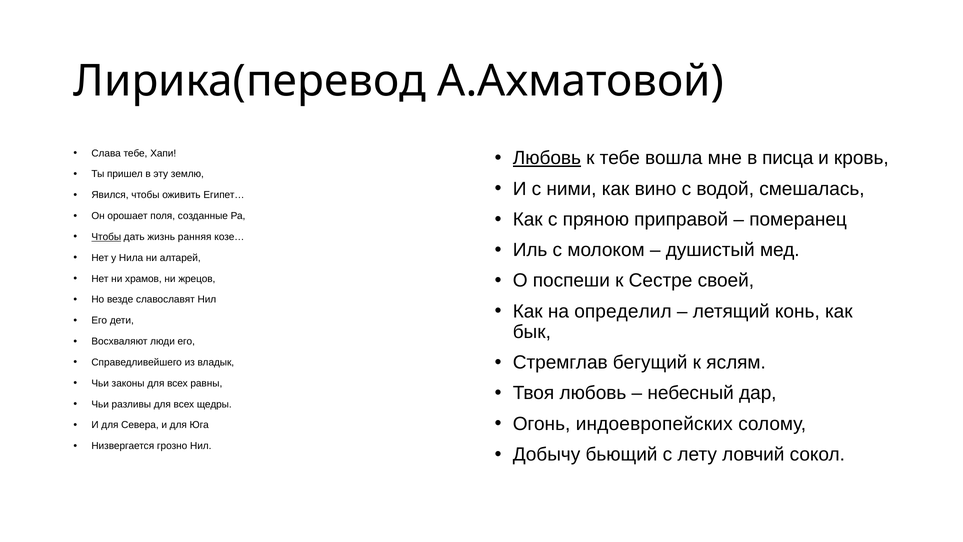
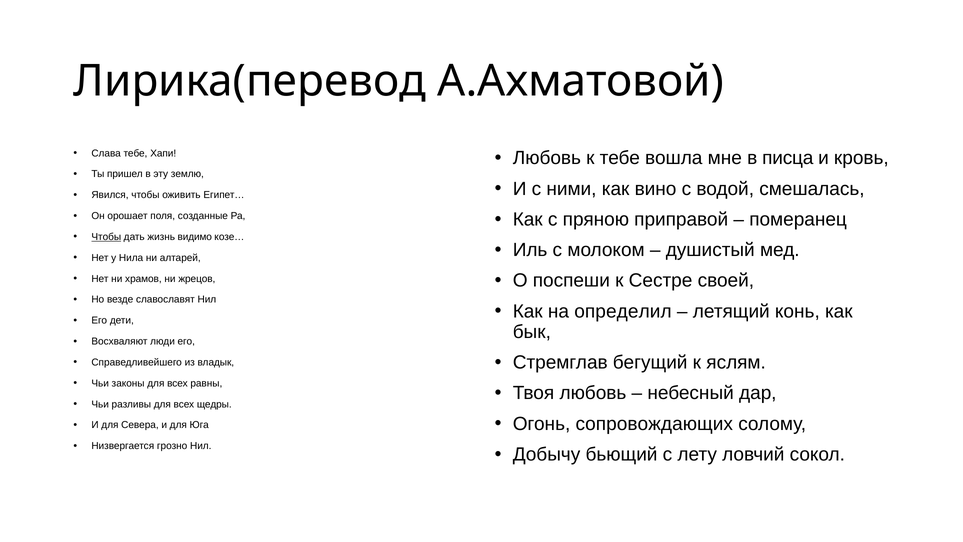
Любовь underline: present -> none (547, 158)
ранняя: ранняя -> видимо (195, 237)
индоевропейских: индоевропейских -> сопровождающих (654, 424)
